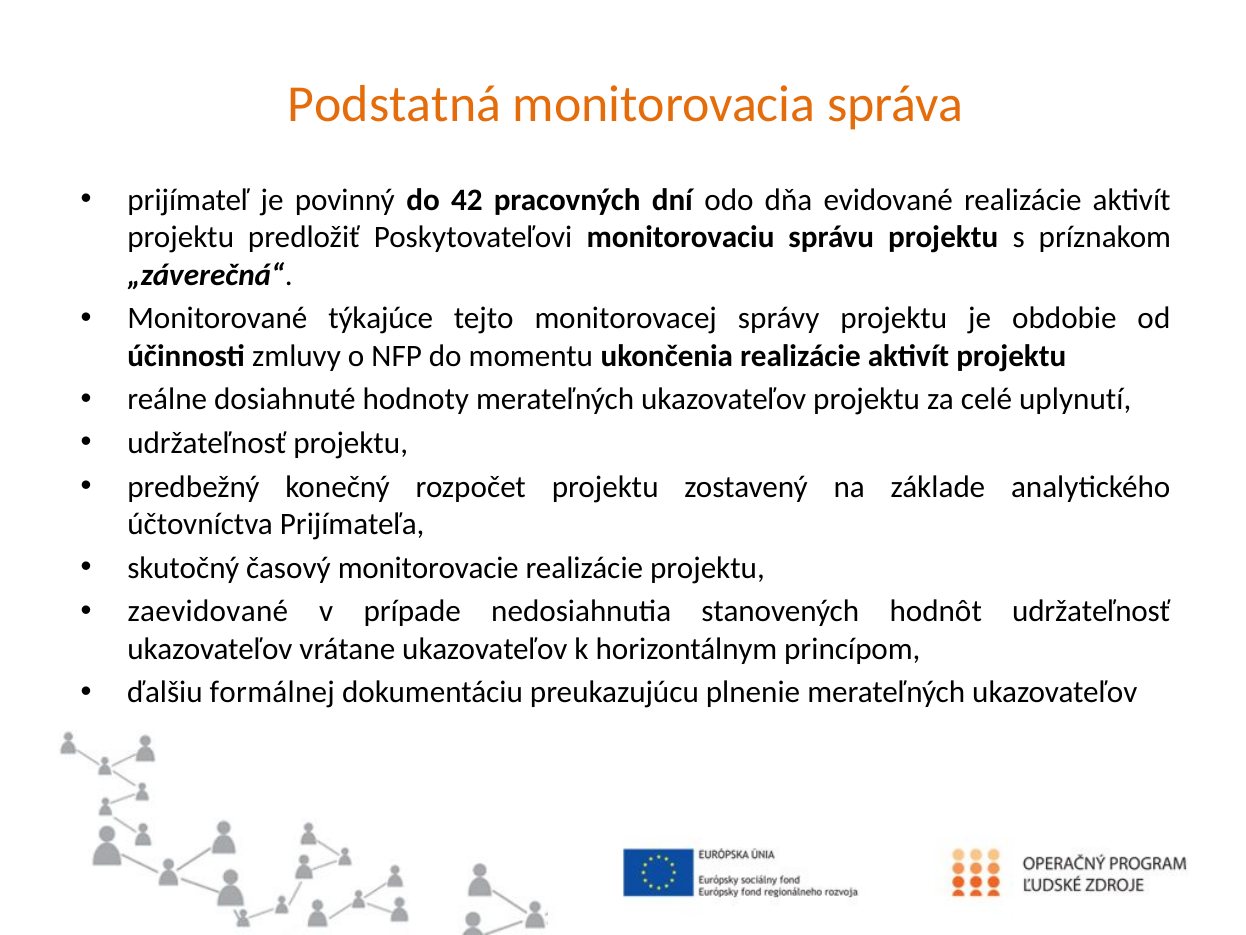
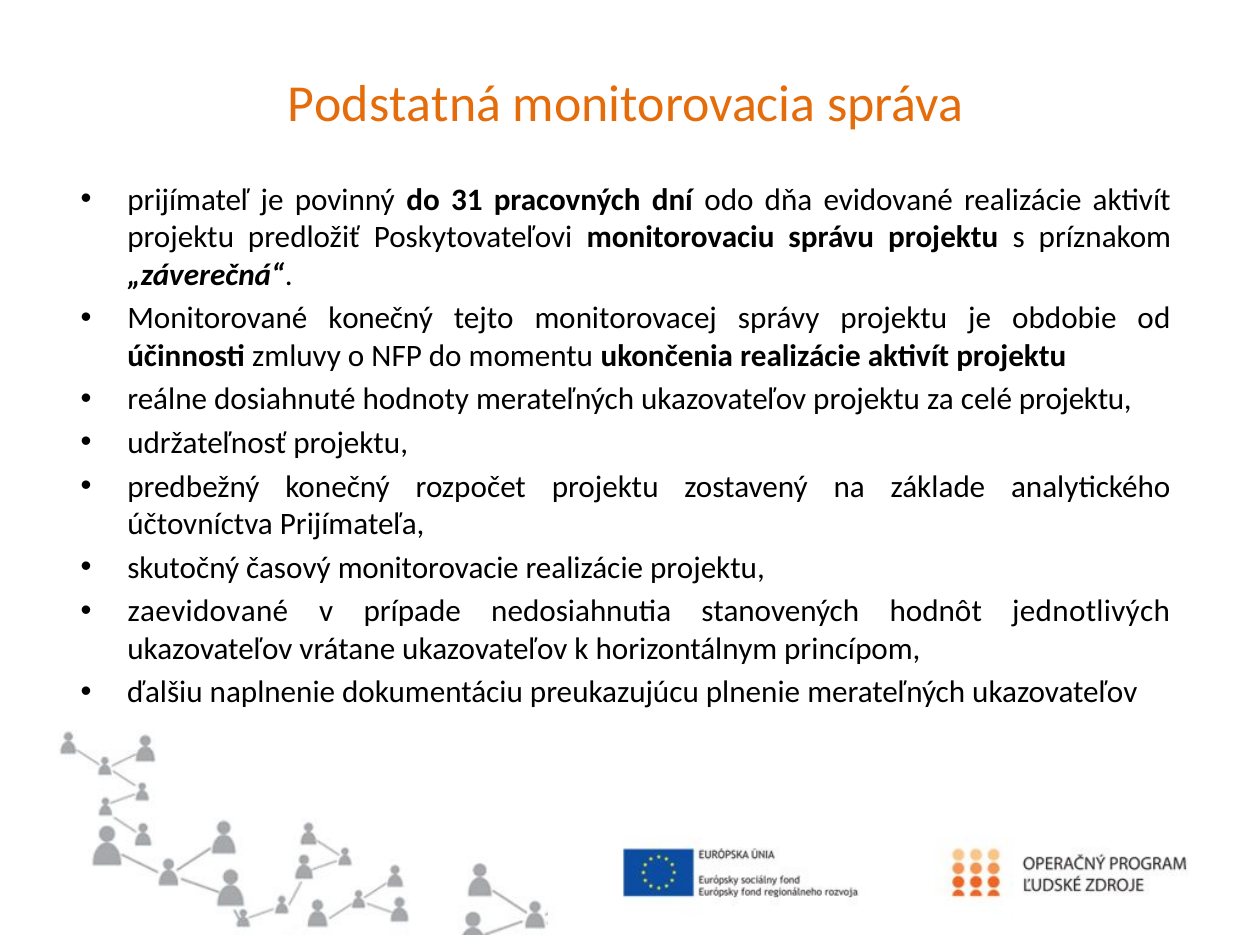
42: 42 -> 31 (467, 200)
Monitorované týkajúce: týkajúce -> konečný (381, 318)
celé uplynutí: uplynutí -> projektu (1075, 399)
hodnôt udržateľnosť: udržateľnosť -> jednotlivých (1091, 611)
formálnej: formálnej -> naplnenie (272, 692)
